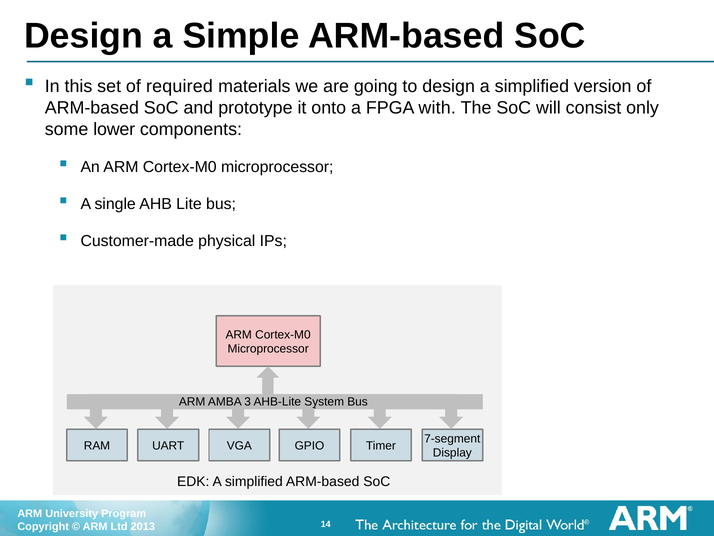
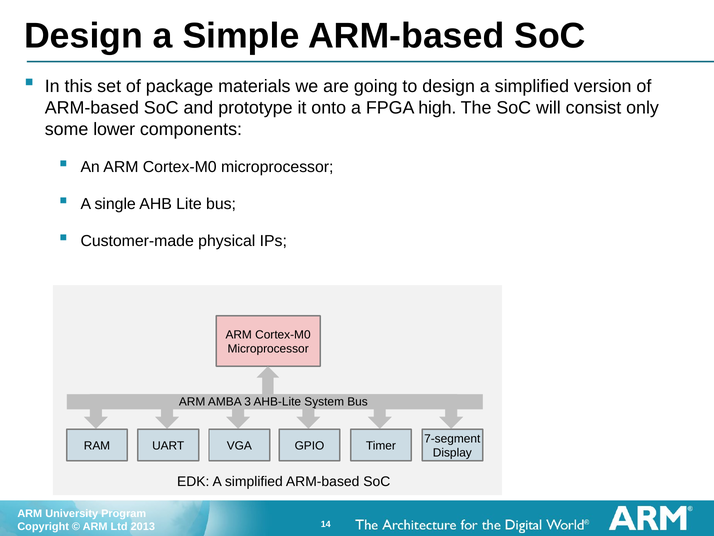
required: required -> package (180, 86)
with: with -> high (437, 108)
